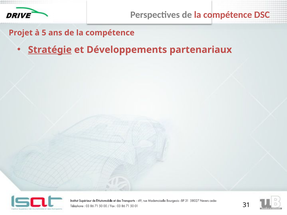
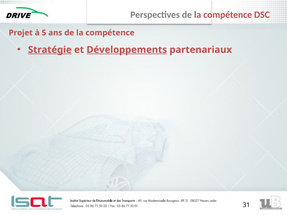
Développements underline: none -> present (127, 50)
